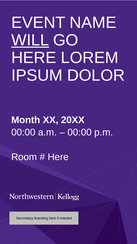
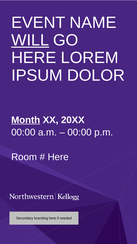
Month underline: none -> present (26, 120)
